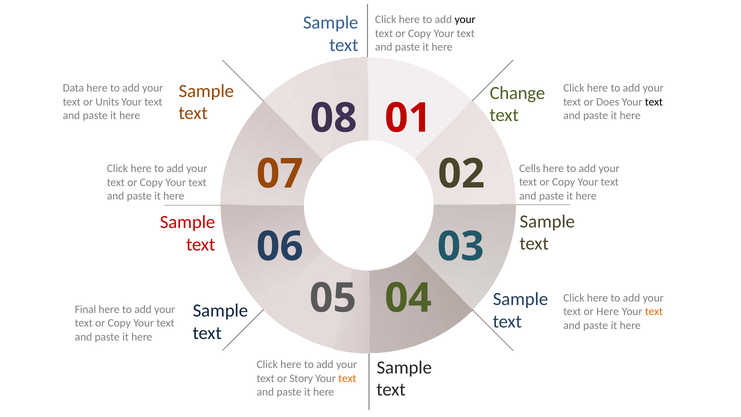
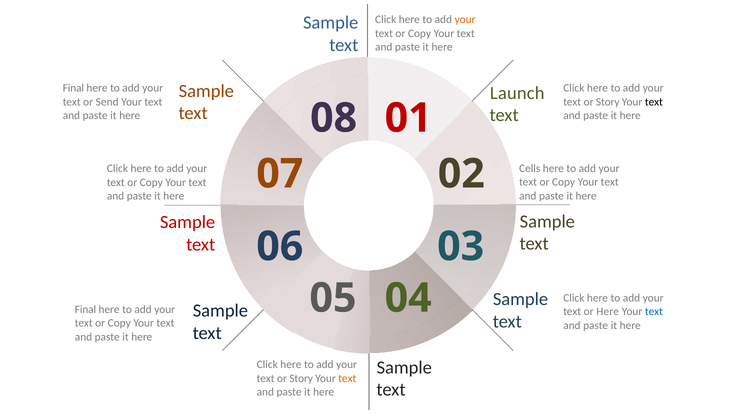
your colour: black -> orange (465, 20)
Data: Data -> Final (73, 88)
Change: Change -> Launch (517, 93)
Units: Units -> Send (107, 102)
Does: Does -> Story (608, 102)
text colour: orange -> blue (654, 312)
